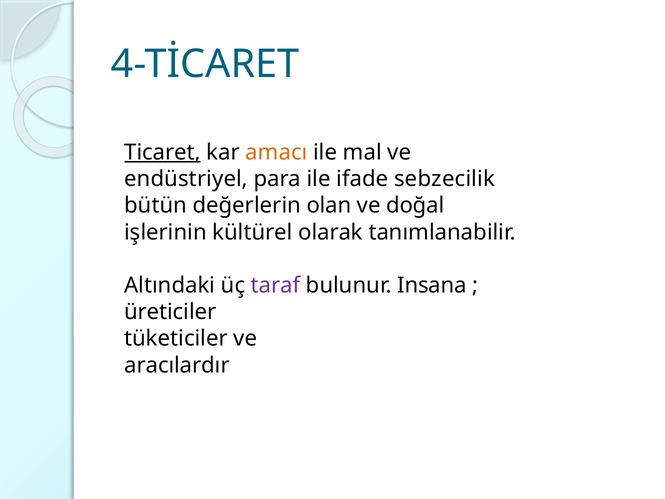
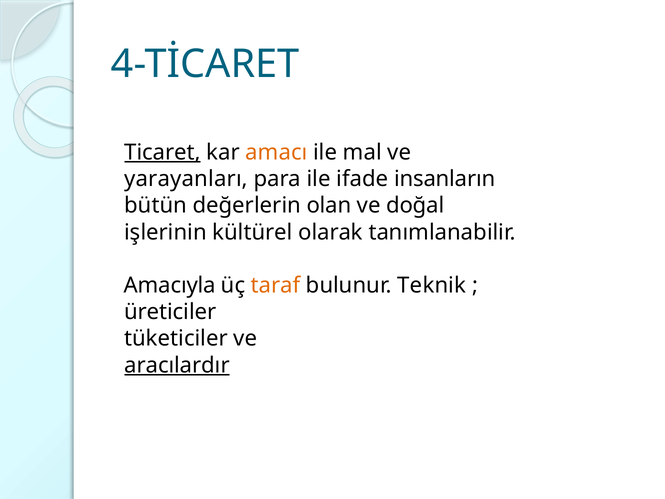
endüstriyel: endüstriyel -> yarayanları (186, 179)
sebzecilik: sebzecilik -> insanların (445, 179)
Altındaki: Altındaki -> Amacıyla (170, 285)
taraf colour: purple -> orange (276, 285)
Insana: Insana -> Teknik (432, 285)
aracılardır underline: none -> present (177, 365)
